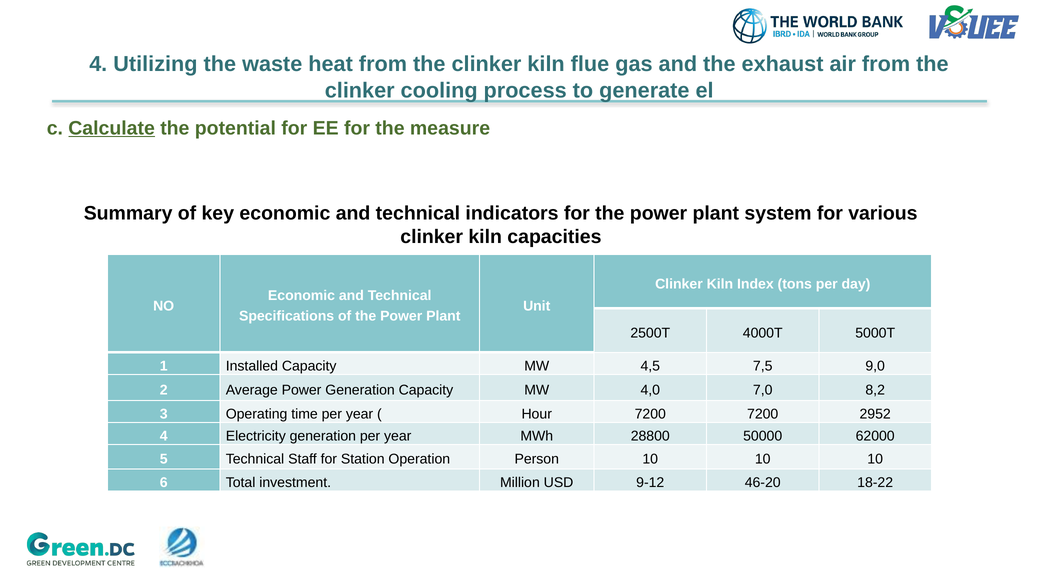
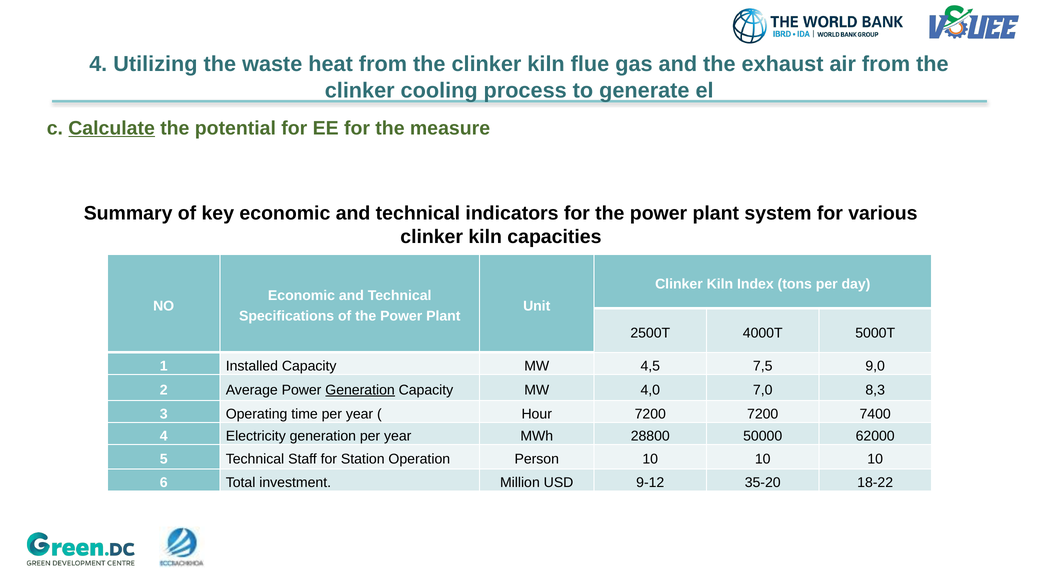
Generation underline: none -> present (360, 390)
8,2: 8,2 -> 8,3 (875, 390)
2952: 2952 -> 7400 (875, 414)
46-20: 46-20 -> 35-20 (763, 482)
